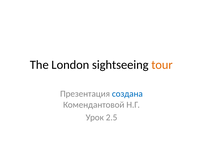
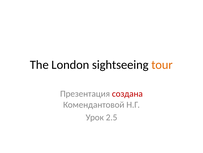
создана colour: blue -> red (127, 93)
